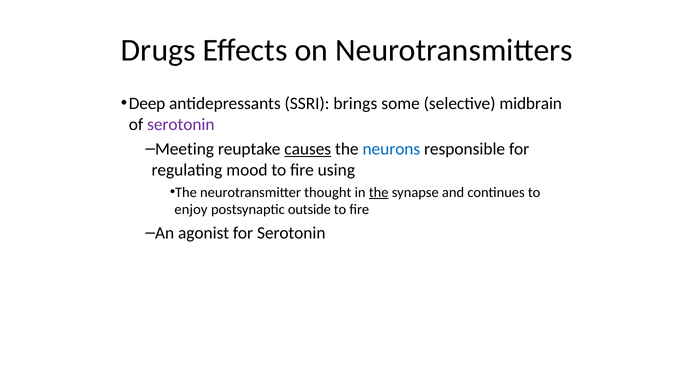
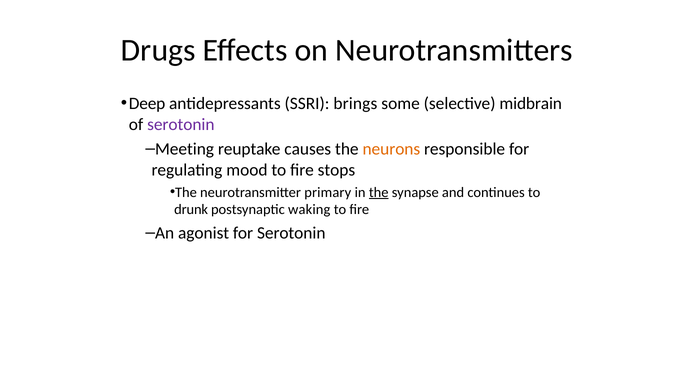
causes underline: present -> none (308, 149)
neurons colour: blue -> orange (391, 149)
using: using -> stops (336, 170)
thought: thought -> primary (328, 192)
enjoy: enjoy -> drunk (191, 210)
outside: outside -> waking (309, 210)
